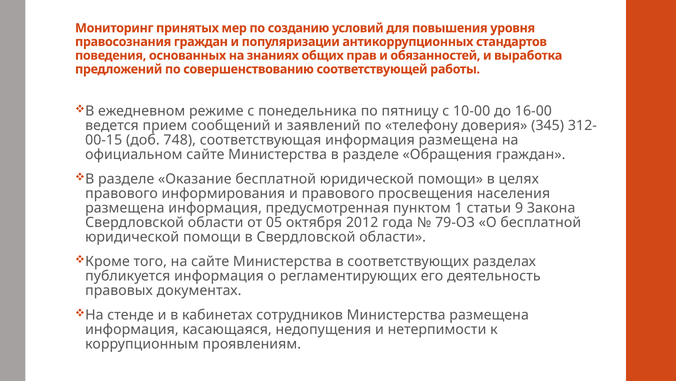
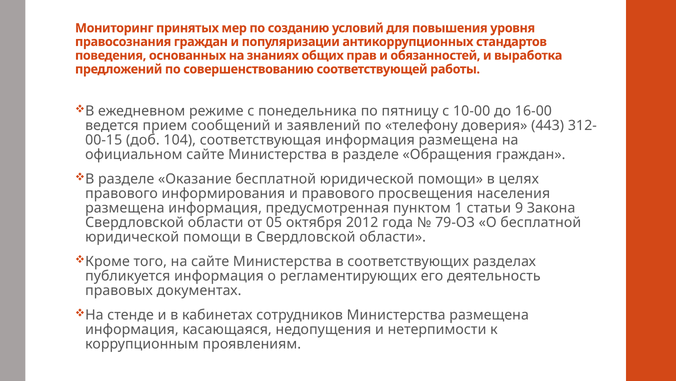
345: 345 -> 443 (548, 125)
748: 748 -> 104 (180, 140)
